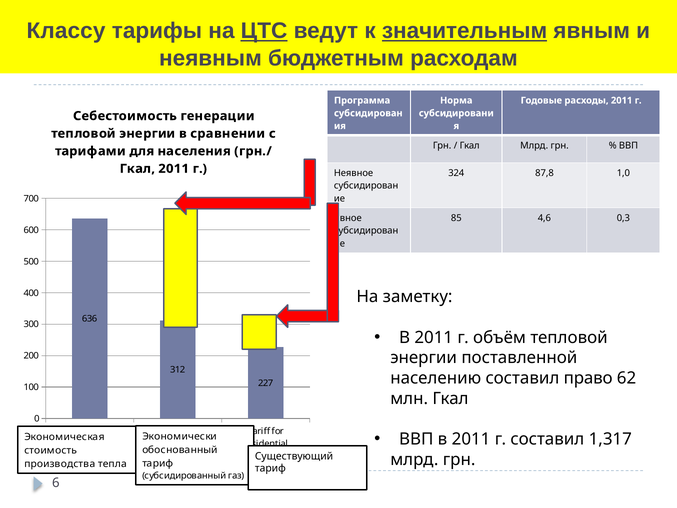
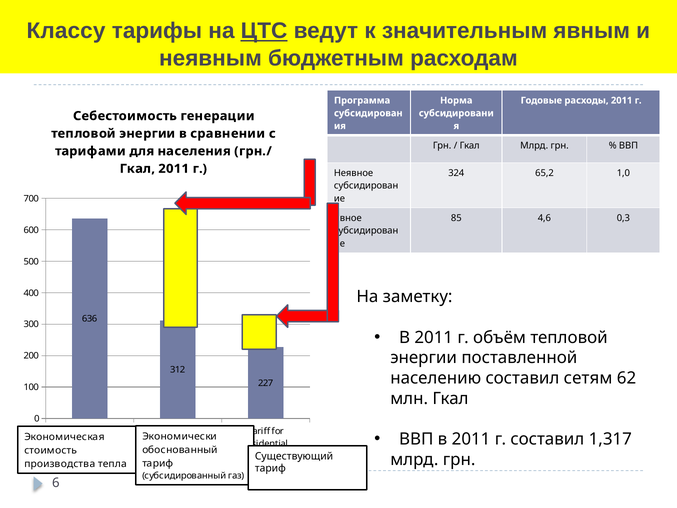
значительным underline: present -> none (465, 31)
87,8: 87,8 -> 65,2 (544, 173)
право: право -> сетям (588, 378)
